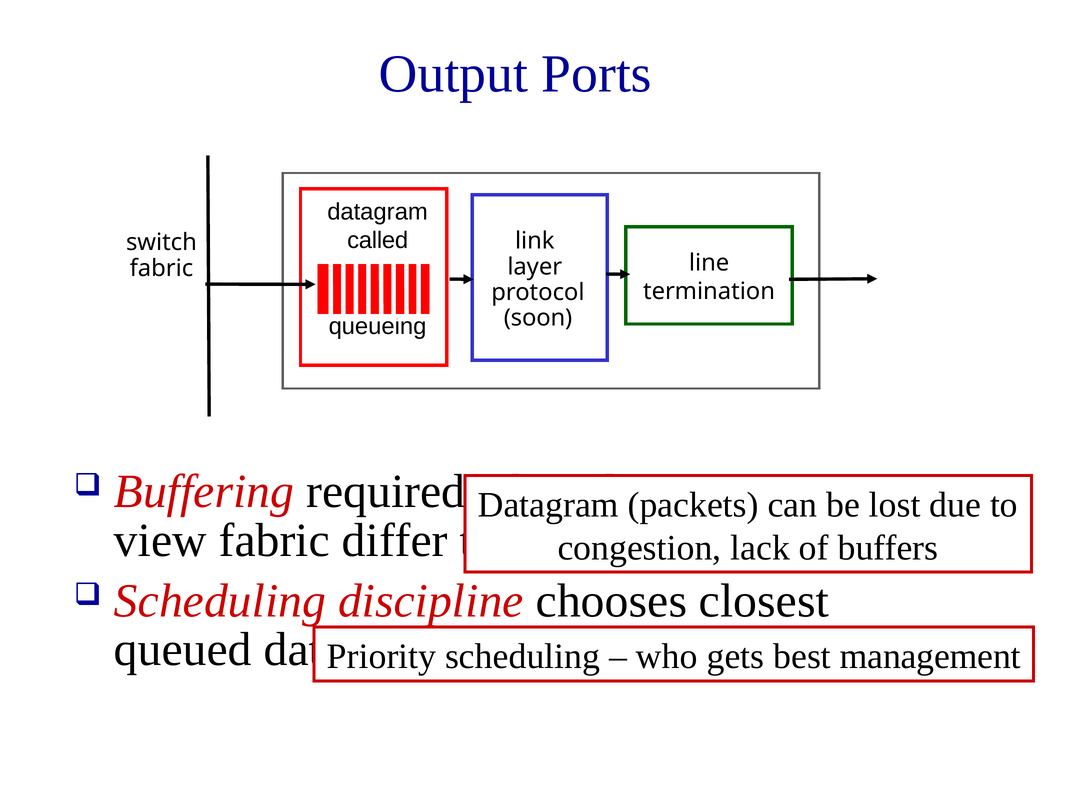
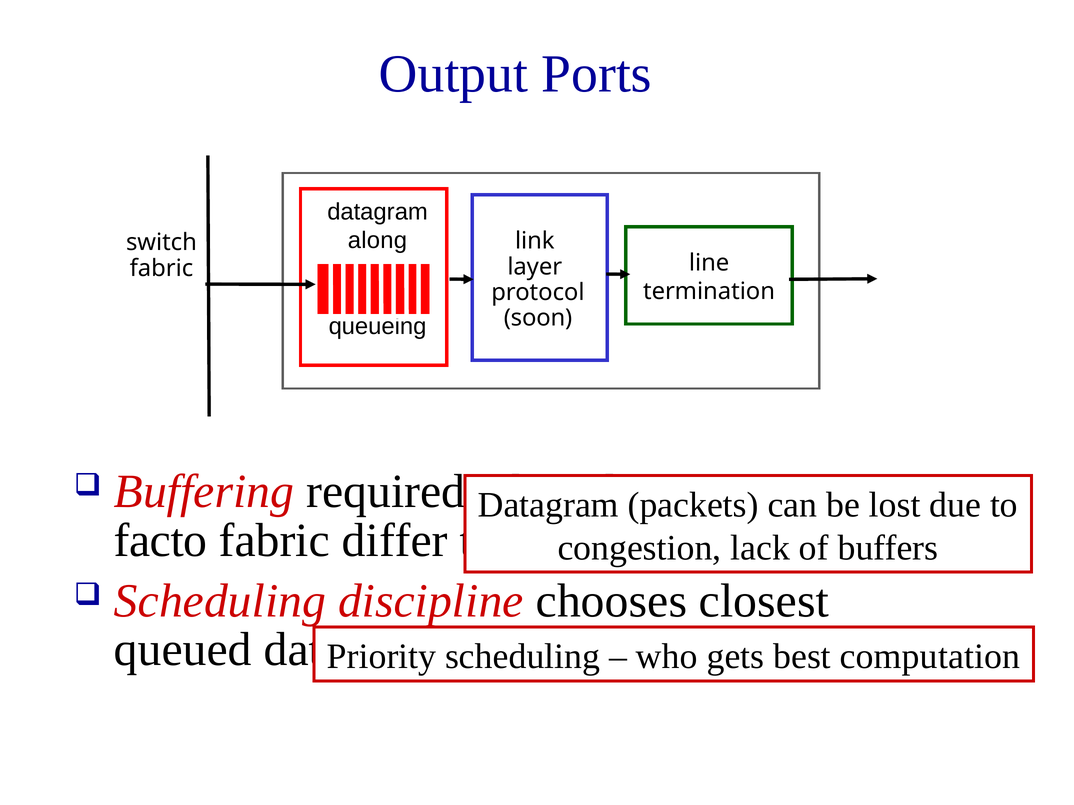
called: called -> along (377, 241)
view: view -> facto (161, 541)
management: management -> computation (930, 657)
